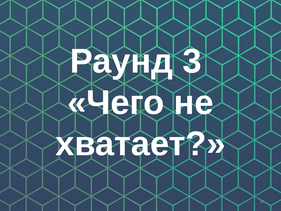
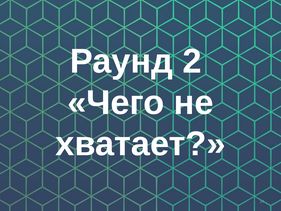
3: 3 -> 2 (192, 61)
